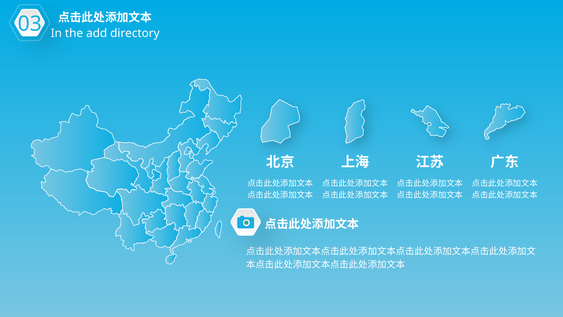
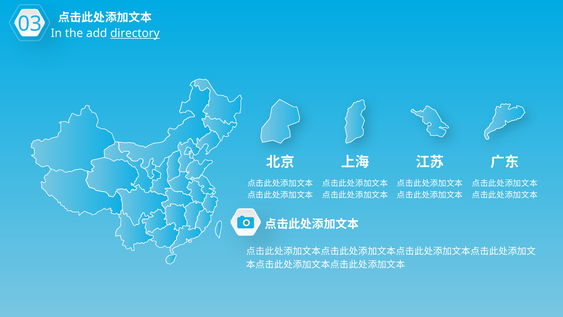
directory underline: none -> present (135, 33)
